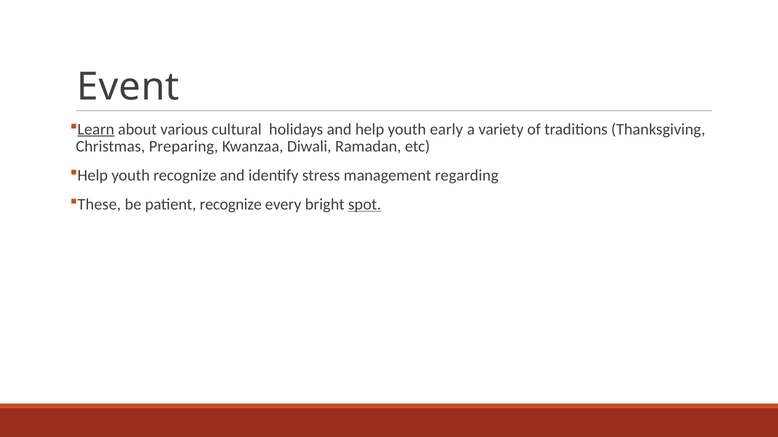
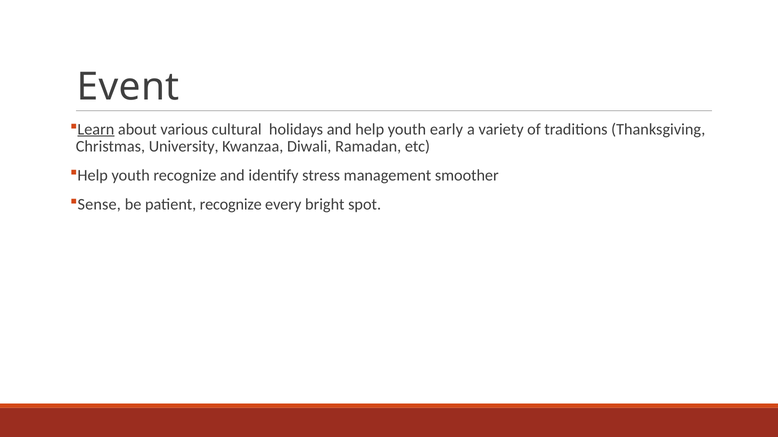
Preparing: Preparing -> University (184, 147)
regarding: regarding -> smoother (467, 176)
These: These -> Sense (99, 205)
spot underline: present -> none (365, 205)
